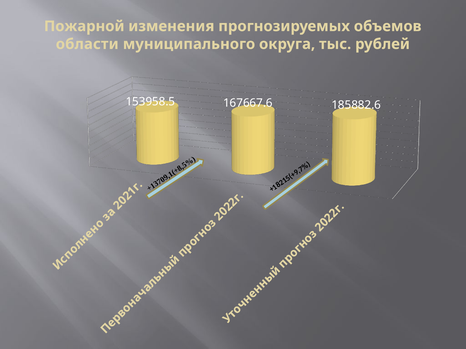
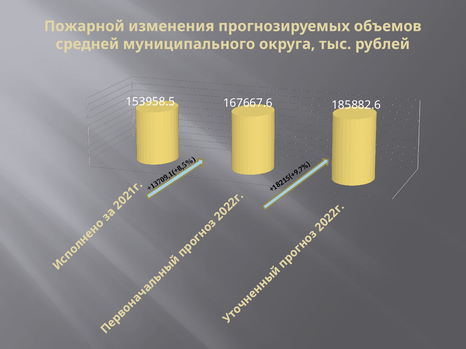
области: области -> средней (87, 44)
